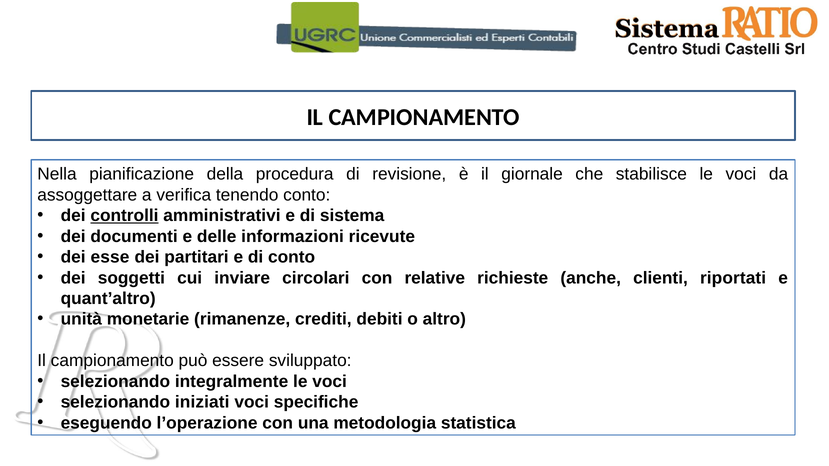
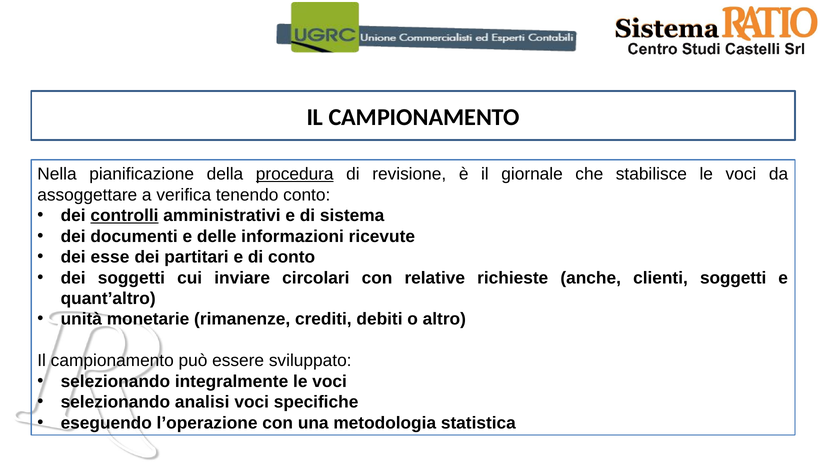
procedura underline: none -> present (295, 174)
clienti riportati: riportati -> soggetti (733, 278)
iniziati: iniziati -> analisi (202, 402)
